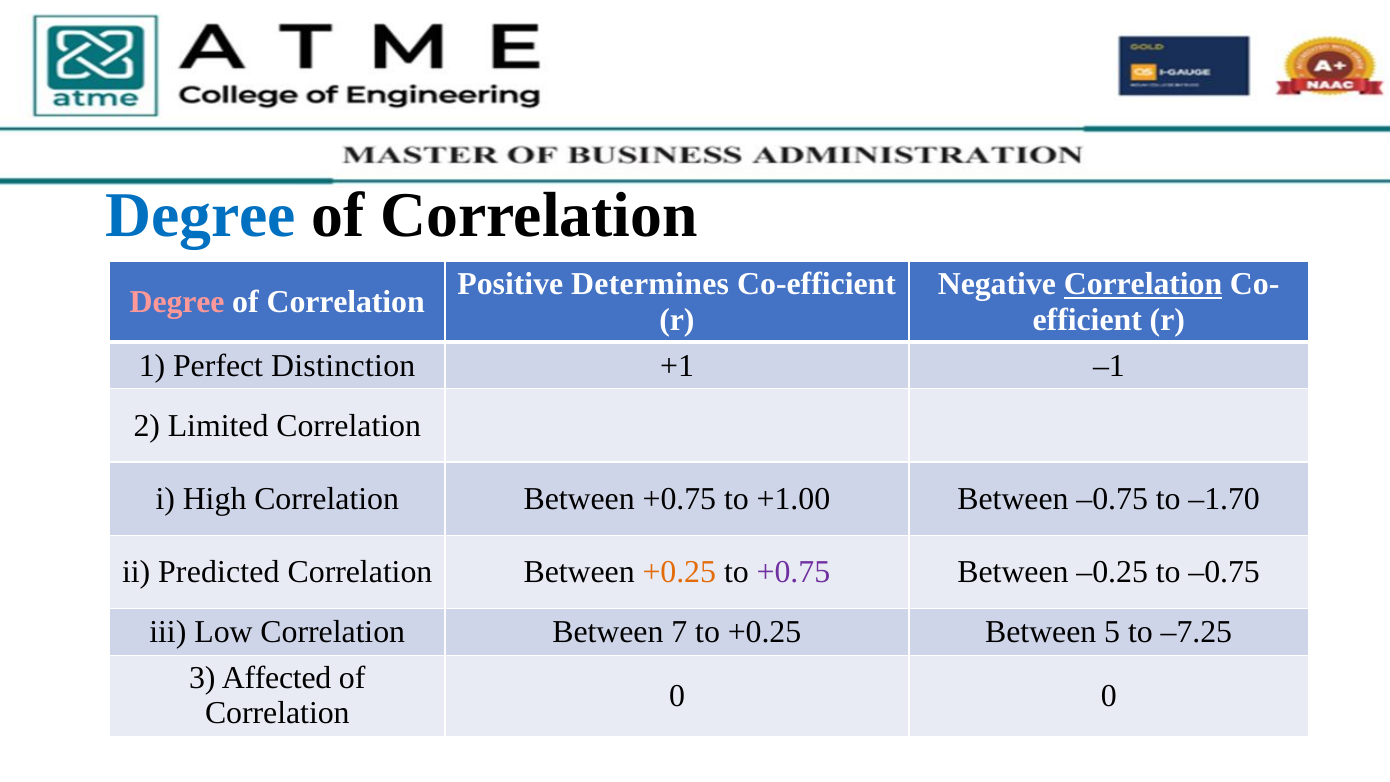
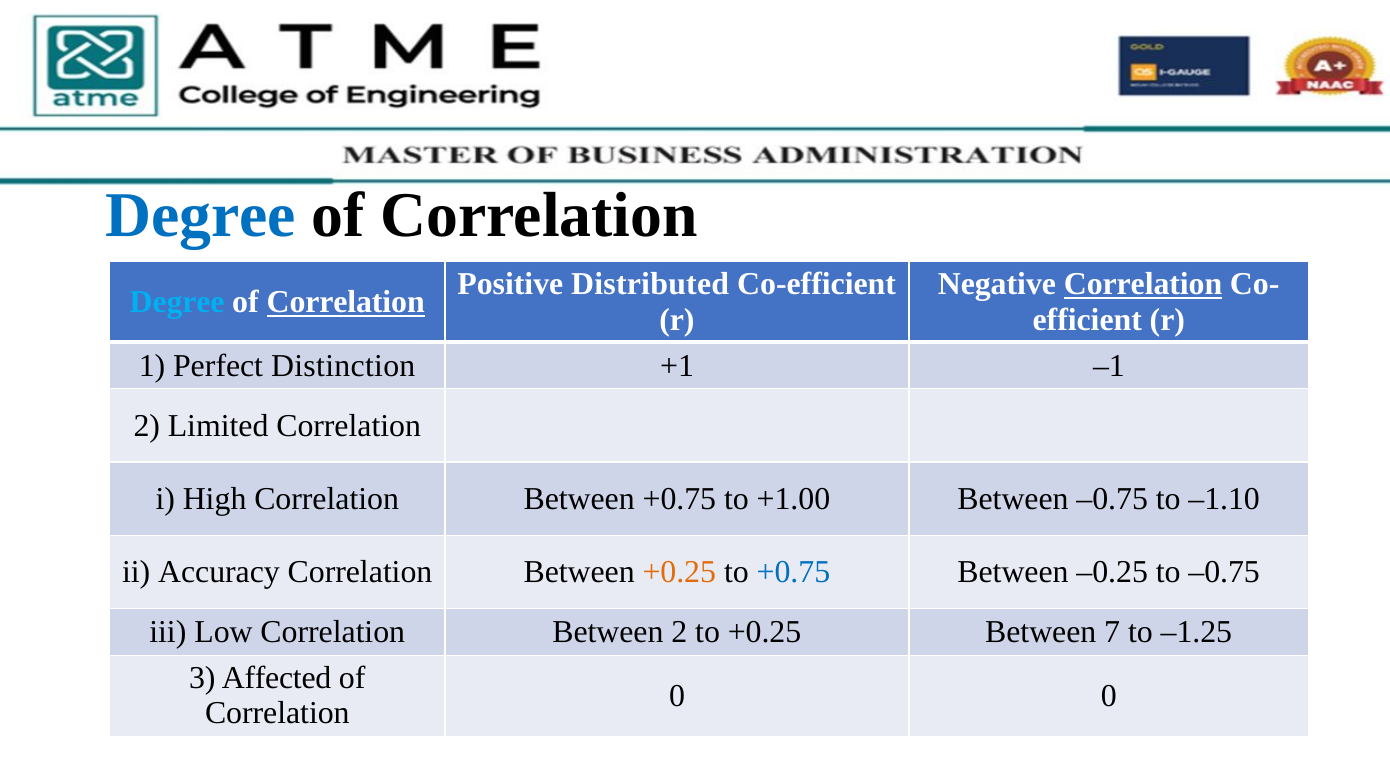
Determines: Determines -> Distributed (650, 284)
Degree colour: pink -> light blue (177, 302)
Correlation underline: none -> present (346, 302)
–1.70: –1.70 -> –1.10 (1224, 499)
Predicted: Predicted -> Accuracy (219, 572)
+0.75 colour: purple -> blue (793, 572)
Between 7: 7 -> 2 (679, 632)
5: 5 -> 7 (1112, 632)
–7.25: –7.25 -> –1.25 (1196, 632)
